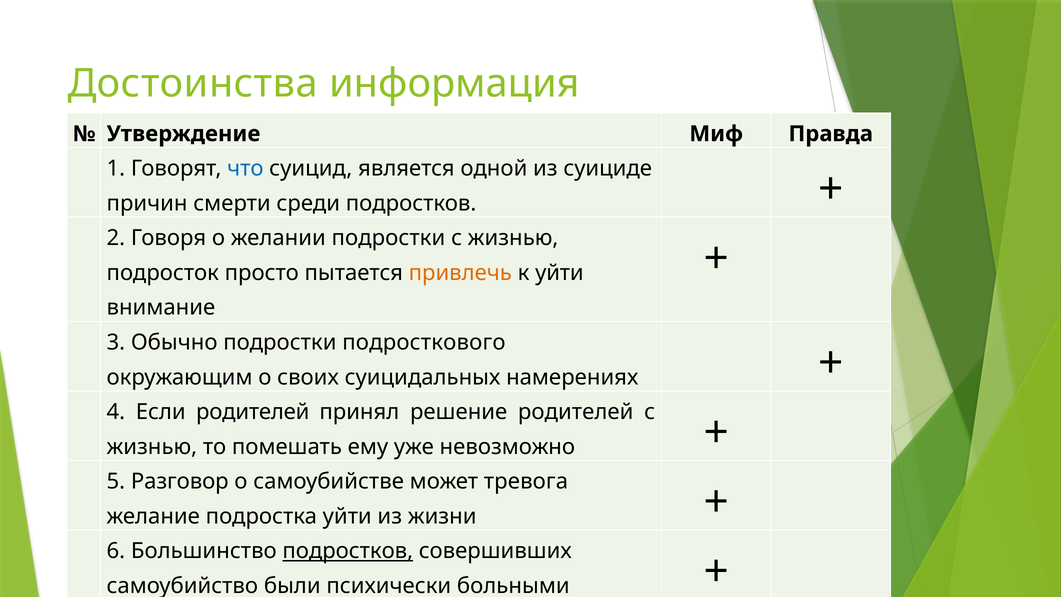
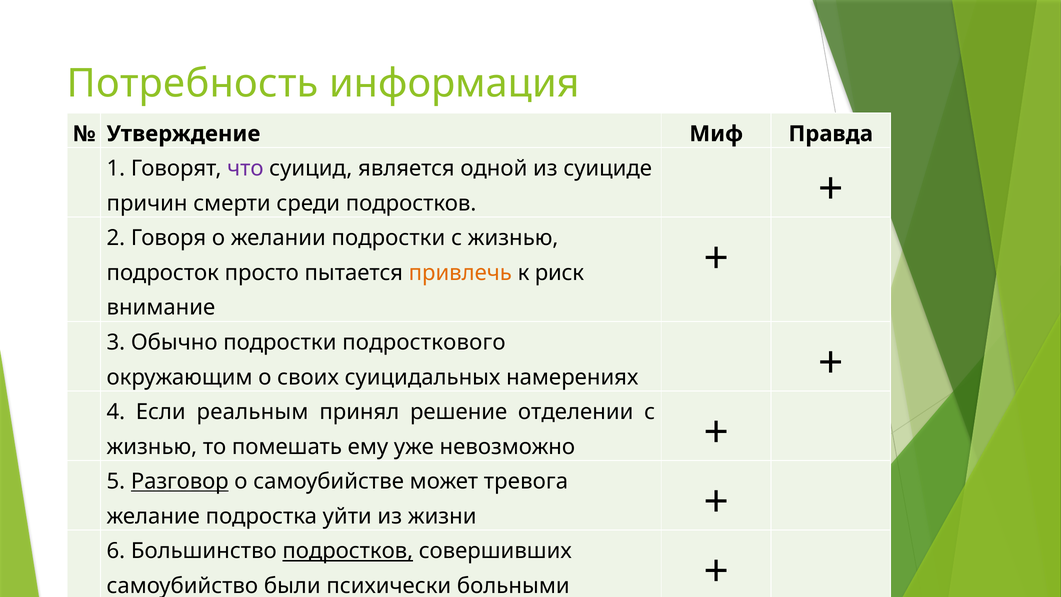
Достоинства: Достоинства -> Потребность (193, 84)
что colour: blue -> purple (245, 169)
к уйти: уйти -> риск (559, 273)
Если родителей: родителей -> реальным (253, 412)
решение родителей: родителей -> отделении (576, 412)
Разговор underline: none -> present (180, 481)
